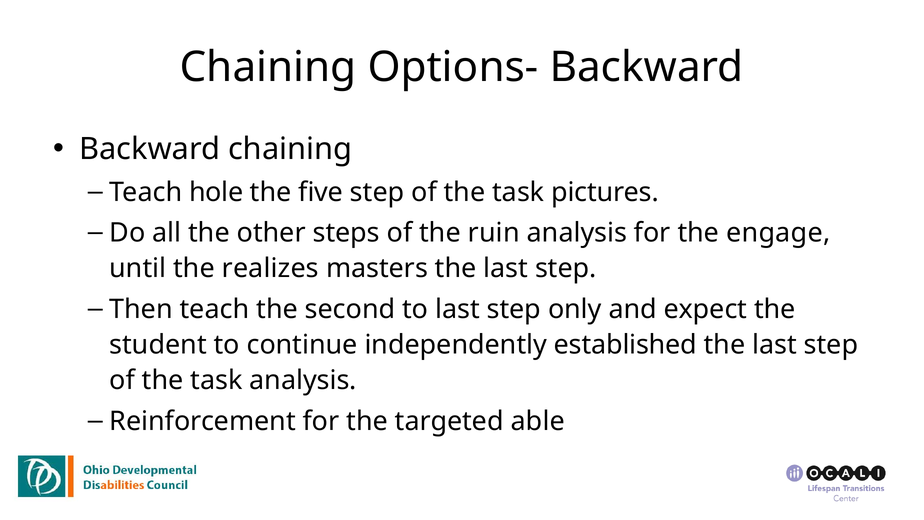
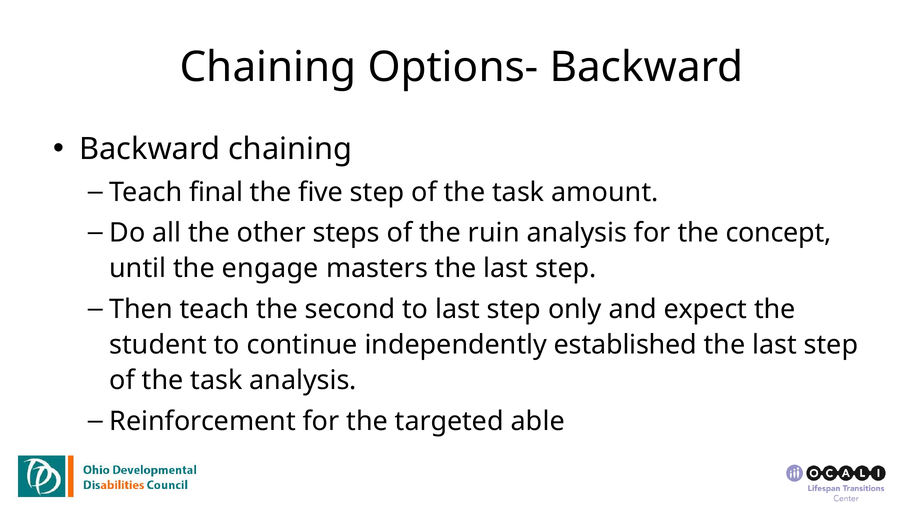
hole: hole -> final (216, 192)
pictures: pictures -> amount (605, 192)
engage: engage -> concept (778, 233)
realizes: realizes -> engage (270, 268)
